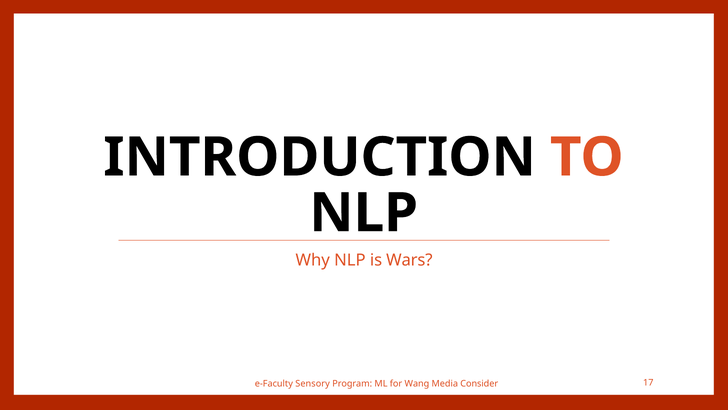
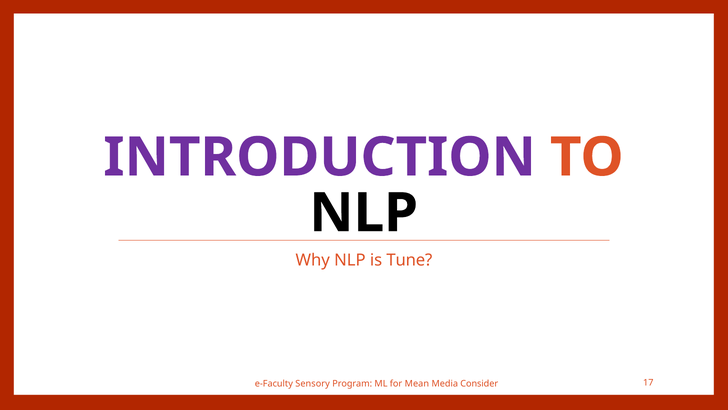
INTRODUCTION colour: black -> purple (320, 157)
Wars: Wars -> Tune (409, 260)
Wang: Wang -> Mean (417, 383)
